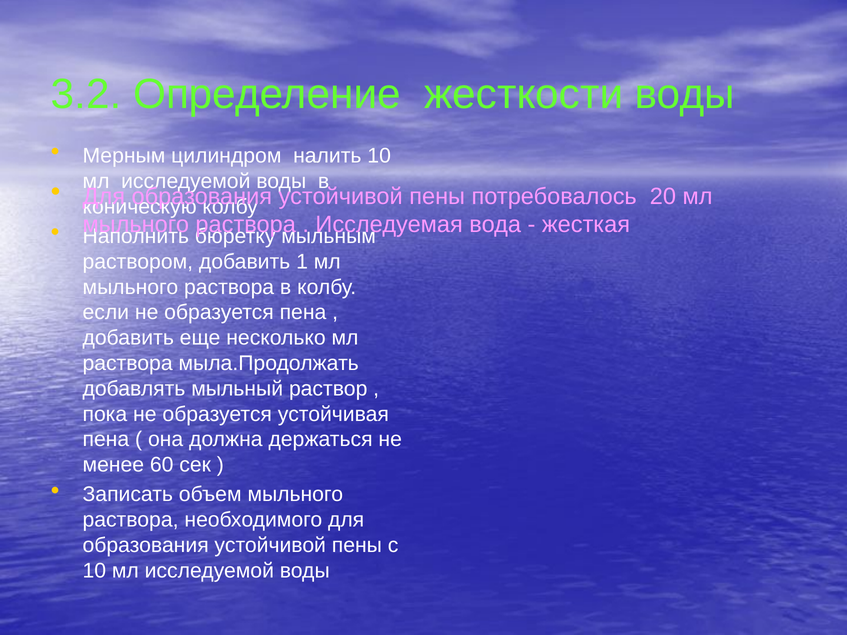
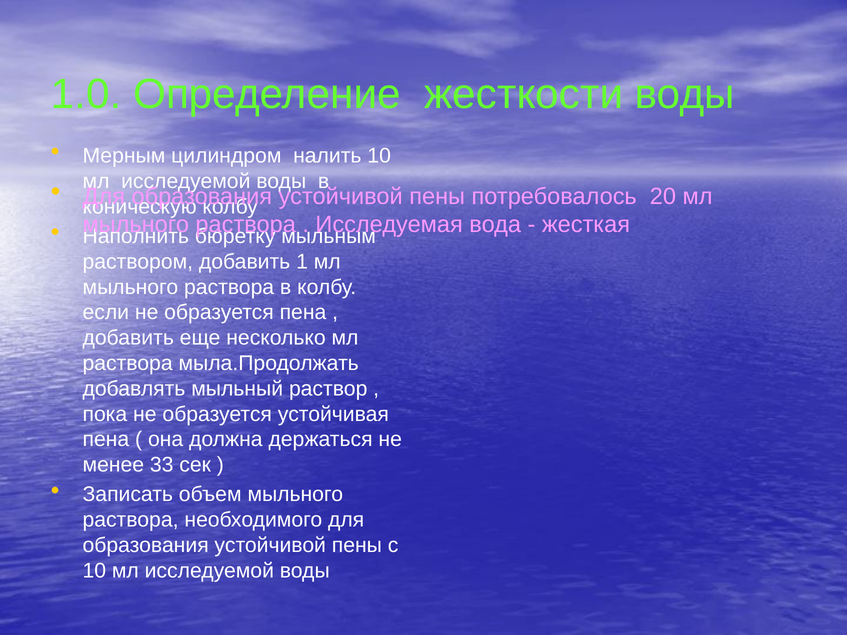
3.2: 3.2 -> 1.0 (86, 94)
60: 60 -> 33 (162, 465)
